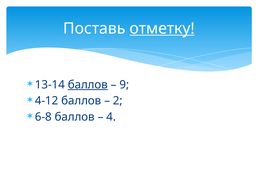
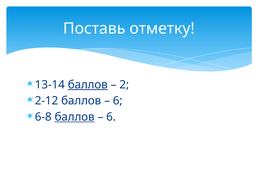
отметку underline: present -> none (162, 28)
9: 9 -> 2 (124, 84)
4-12: 4-12 -> 2-12 (47, 101)
2: 2 -> 6 (118, 101)
баллов underline: none -> present (75, 117)
4: 4 -> 6 (111, 117)
